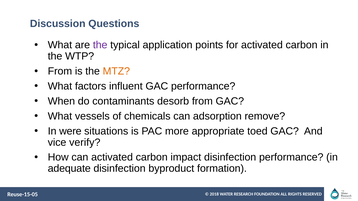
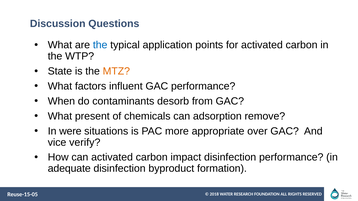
the colour: purple -> blue (100, 45)
From: From -> State (60, 71)
vessels: vessels -> present (92, 116)
toed: toed -> over (257, 131)
